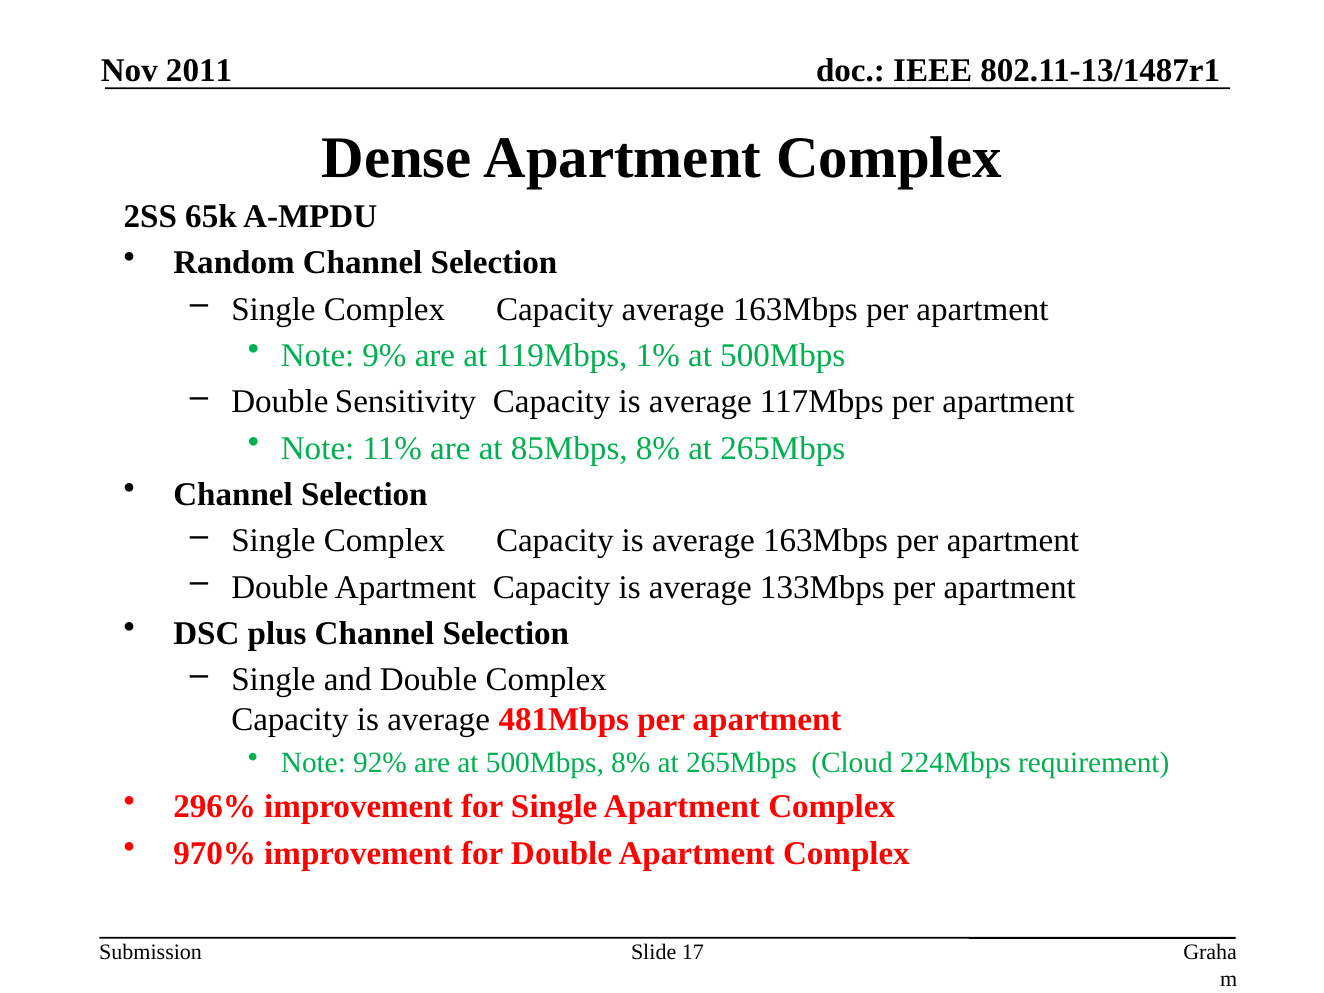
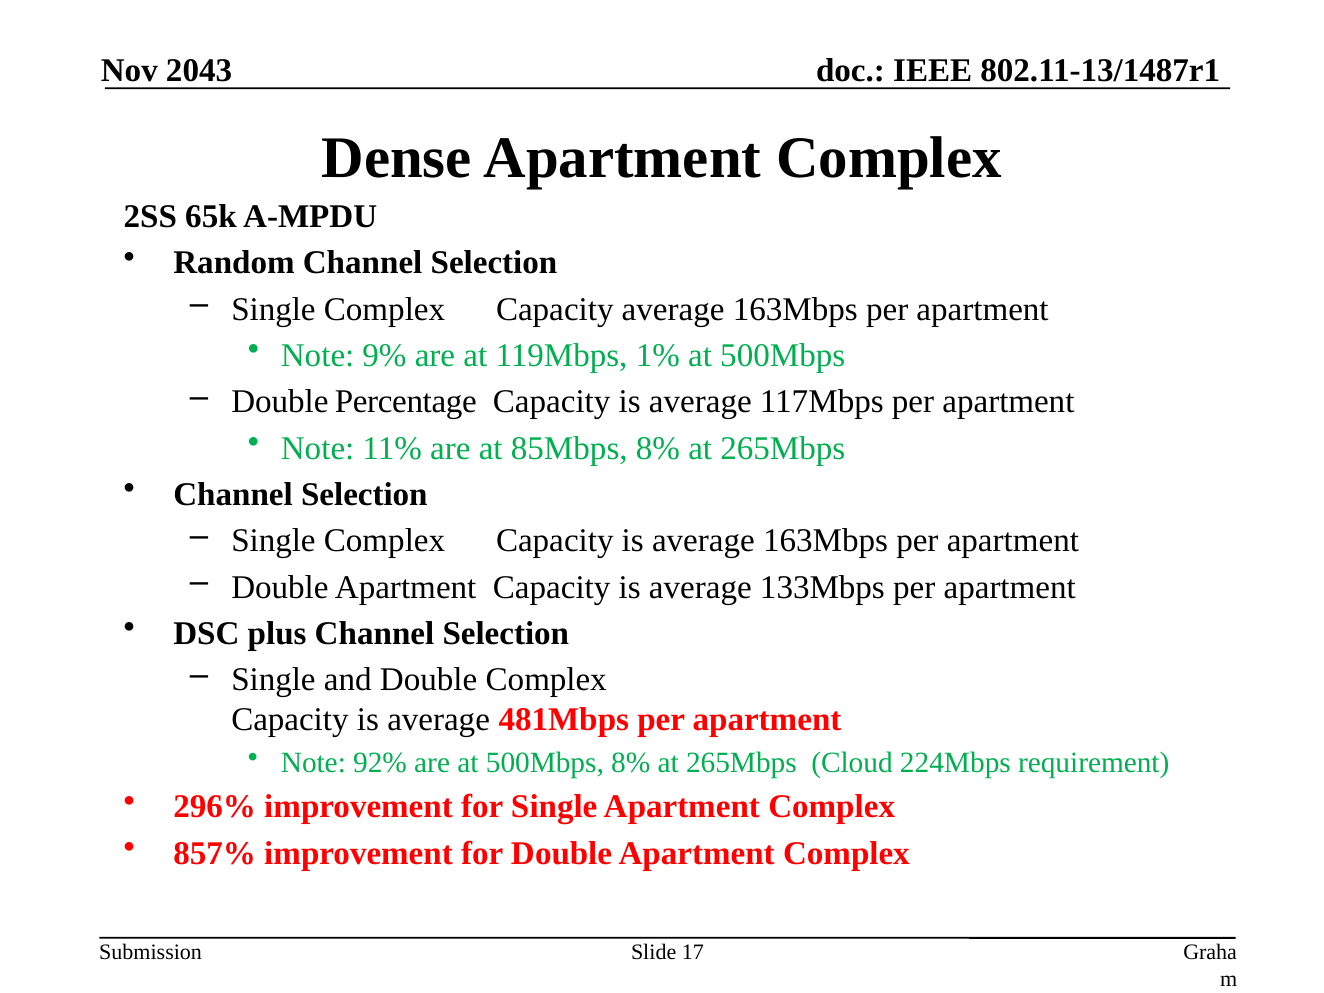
2011: 2011 -> 2043 (199, 71)
Sensitivity: Sensitivity -> Percentage (406, 402)
970%: 970% -> 857% (215, 853)
